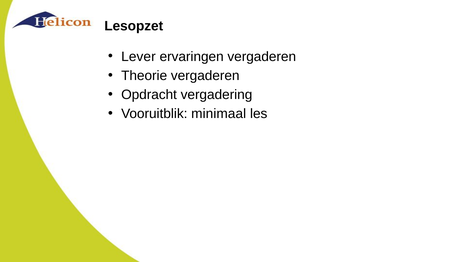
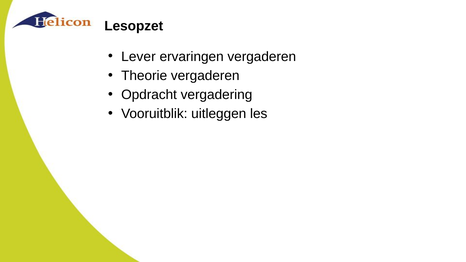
minimaal: minimaal -> uitleggen (219, 114)
